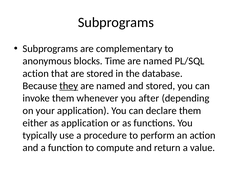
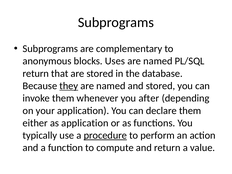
Time: Time -> Uses (115, 61)
action: action -> return (36, 73)
procedure underline: none -> present (105, 135)
